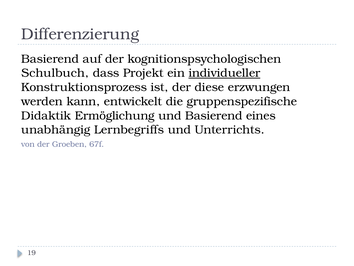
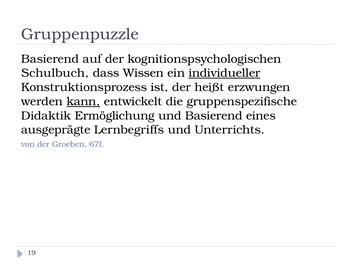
Differenzierung: Differenzierung -> Gruppenpuzzle (80, 34)
Projekt: Projekt -> Wissen (143, 73)
diese: diese -> heißt (209, 87)
kann underline: none -> present (83, 101)
unabhängig: unabhängig -> ausgeprägte (56, 130)
